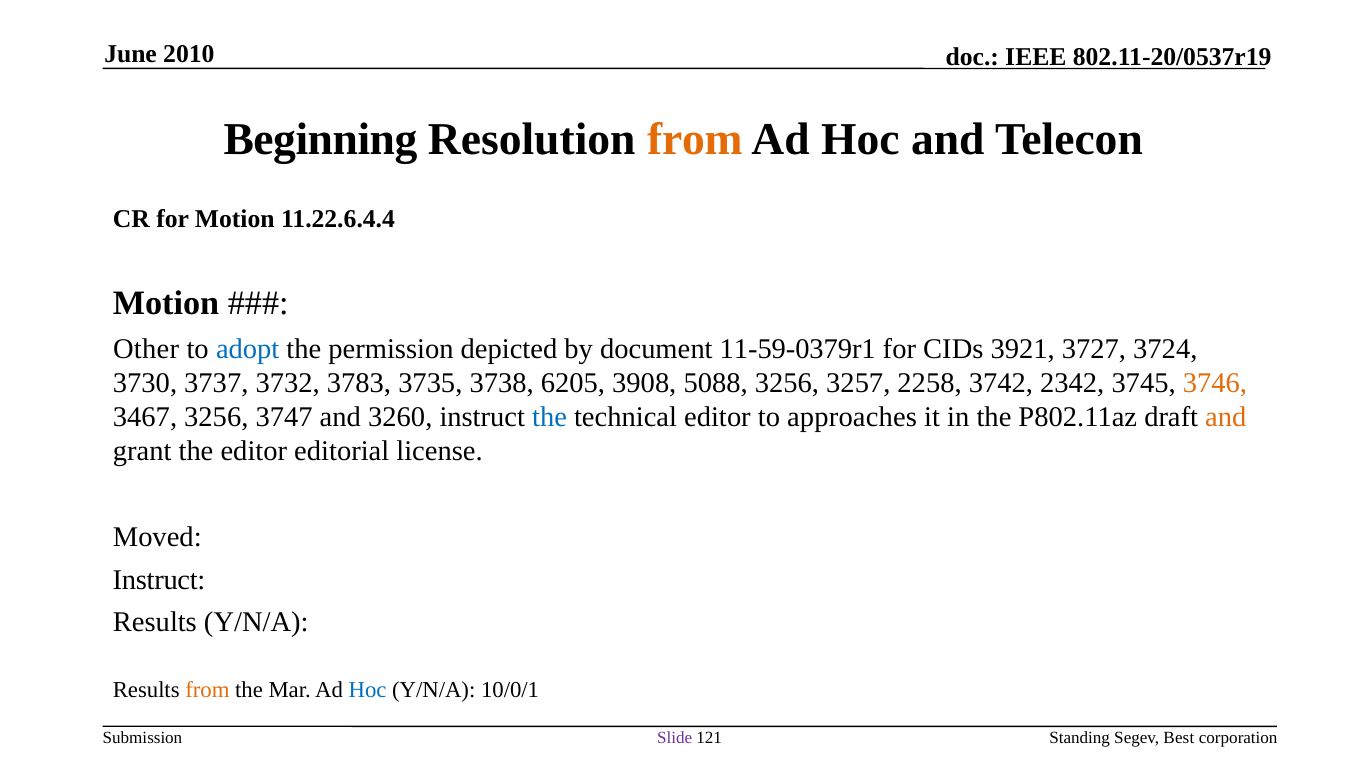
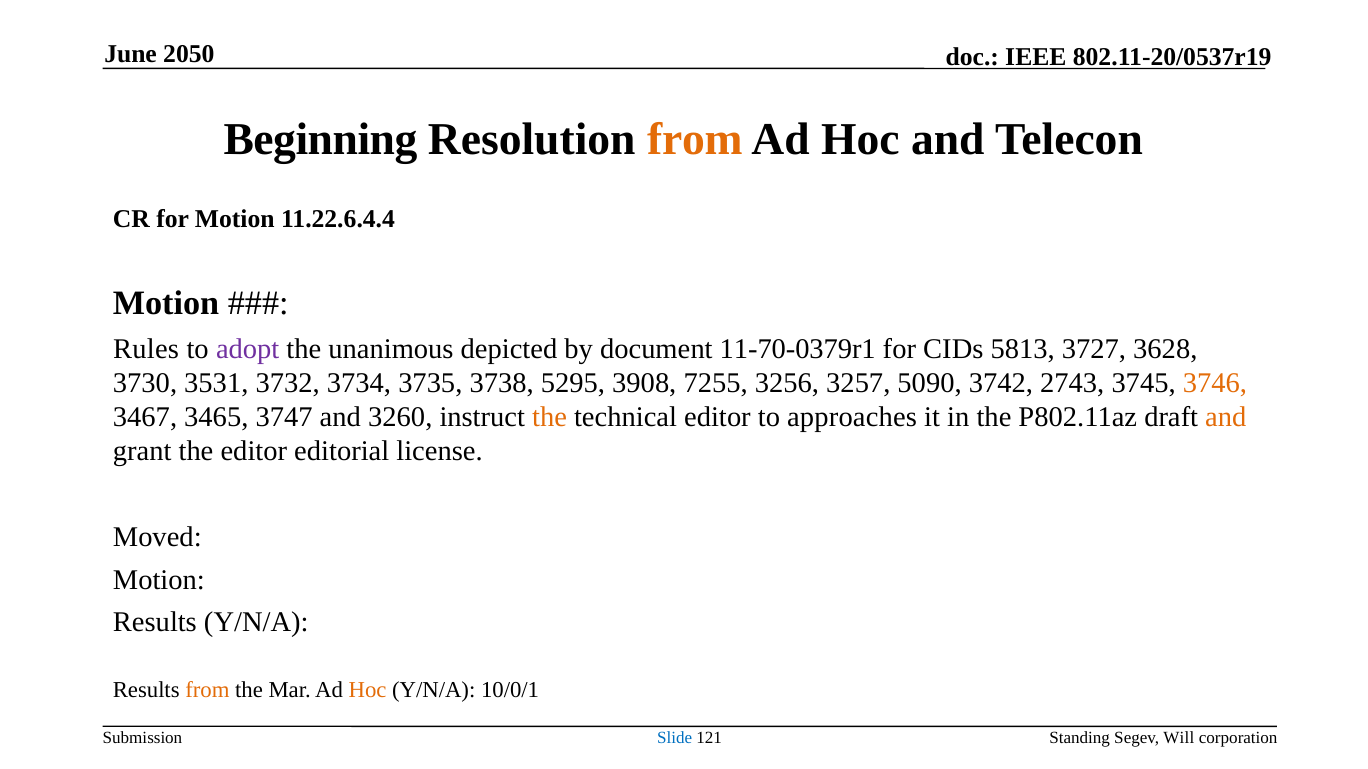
2010: 2010 -> 2050 (189, 54)
Other: Other -> Rules (146, 349)
adopt colour: blue -> purple (248, 349)
permission: permission -> unanimous (391, 349)
11-59-0379r1: 11-59-0379r1 -> 11-70-0379r1 (798, 349)
3921: 3921 -> 5813 (1023, 349)
3724: 3724 -> 3628 (1165, 349)
3737: 3737 -> 3531 (216, 383)
3783: 3783 -> 3734 (359, 383)
6205: 6205 -> 5295 (573, 383)
5088: 5088 -> 7255 (716, 383)
2258: 2258 -> 5090 (930, 383)
2342: 2342 -> 2743 (1072, 383)
3467 3256: 3256 -> 3465 (216, 417)
the colour: blue -> orange (550, 417)
Instruct: Instruct -> Motion (159, 580)
Hoc colour: blue -> orange (368, 691)
Slide colour: purple -> blue (675, 738)
Best: Best -> Will (1179, 738)
